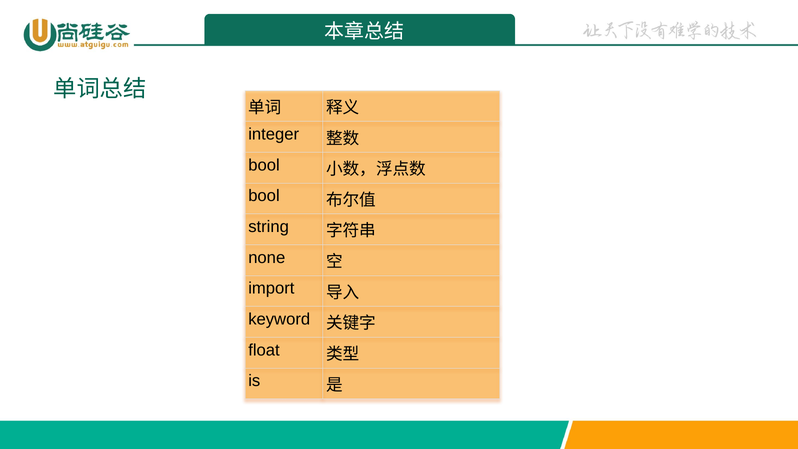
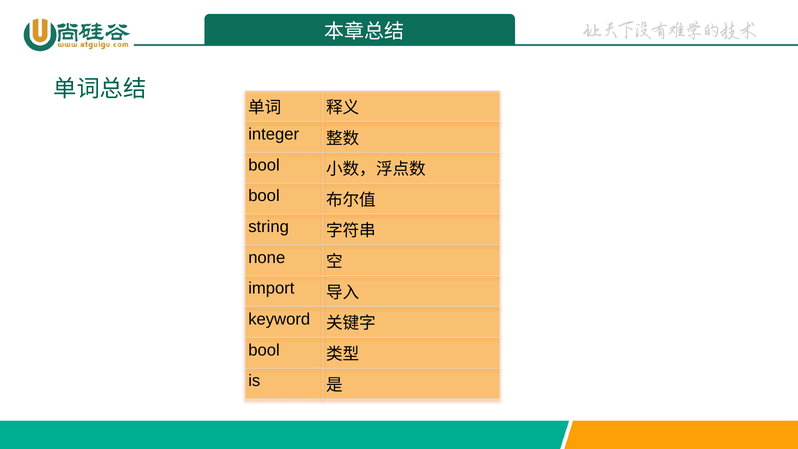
float: float -> bool (264, 350)
